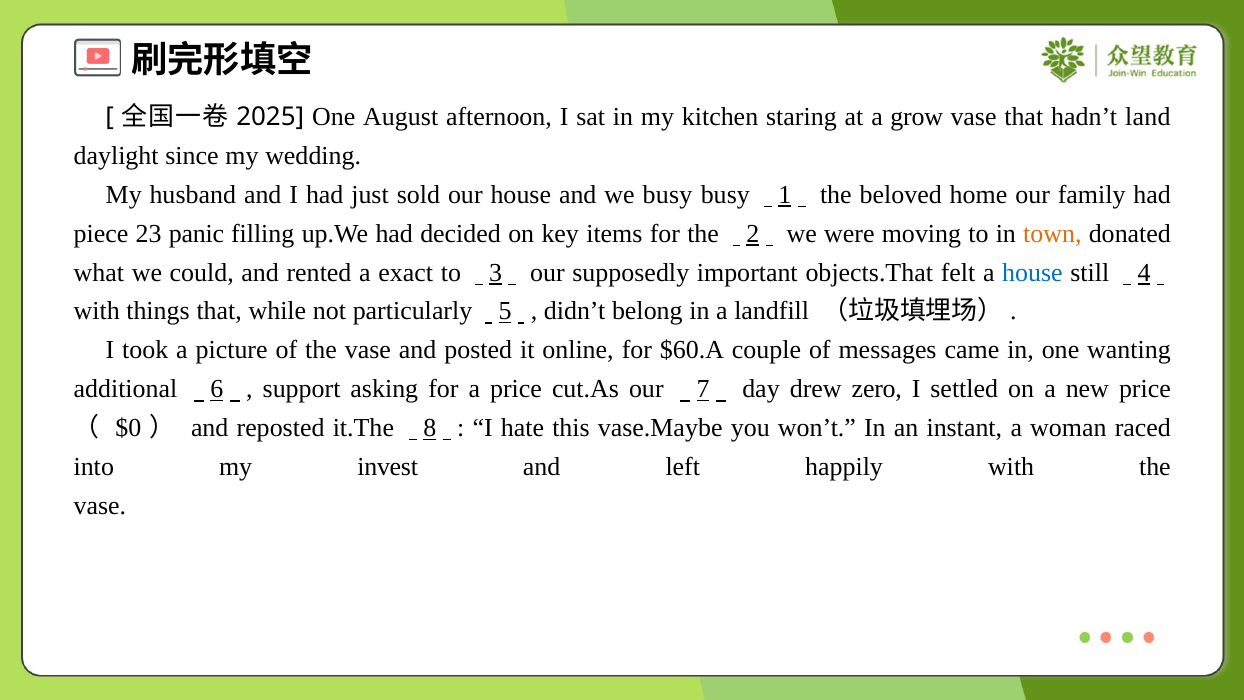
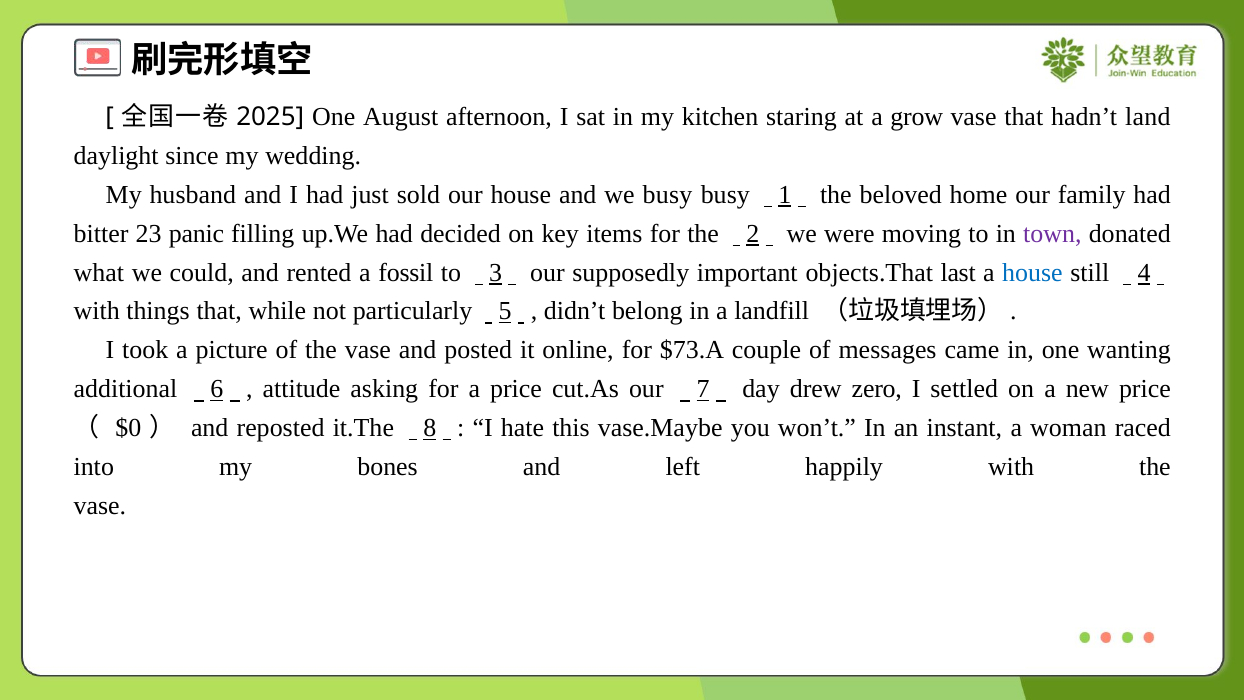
piece: piece -> bitter (101, 234)
town colour: orange -> purple (1052, 234)
exact: exact -> fossil (406, 272)
felt: felt -> last (958, 272)
$60.A: $60.A -> $73.A (692, 350)
support: support -> attitude (302, 389)
invest: invest -> bones (388, 467)
